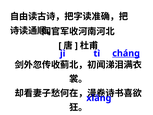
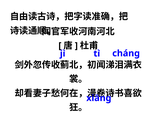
chánɡ underline: present -> none (126, 53)
